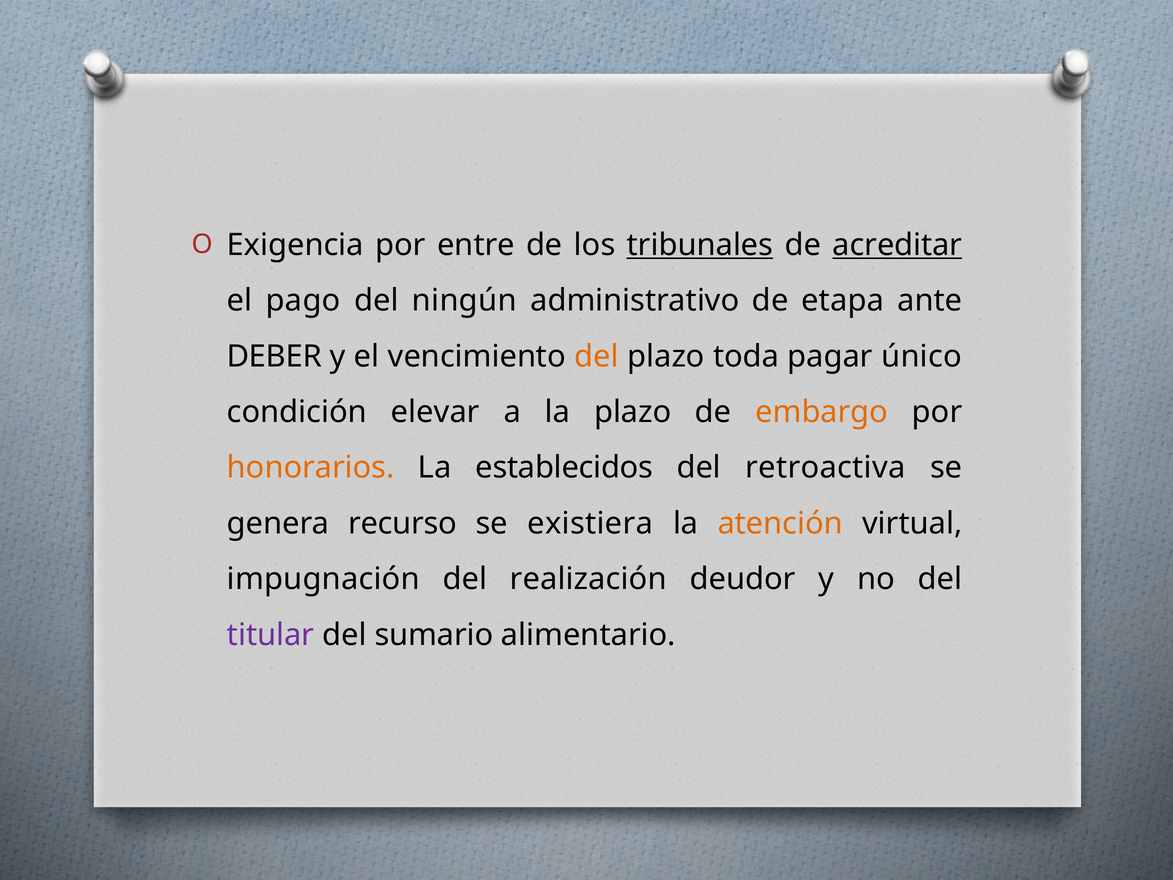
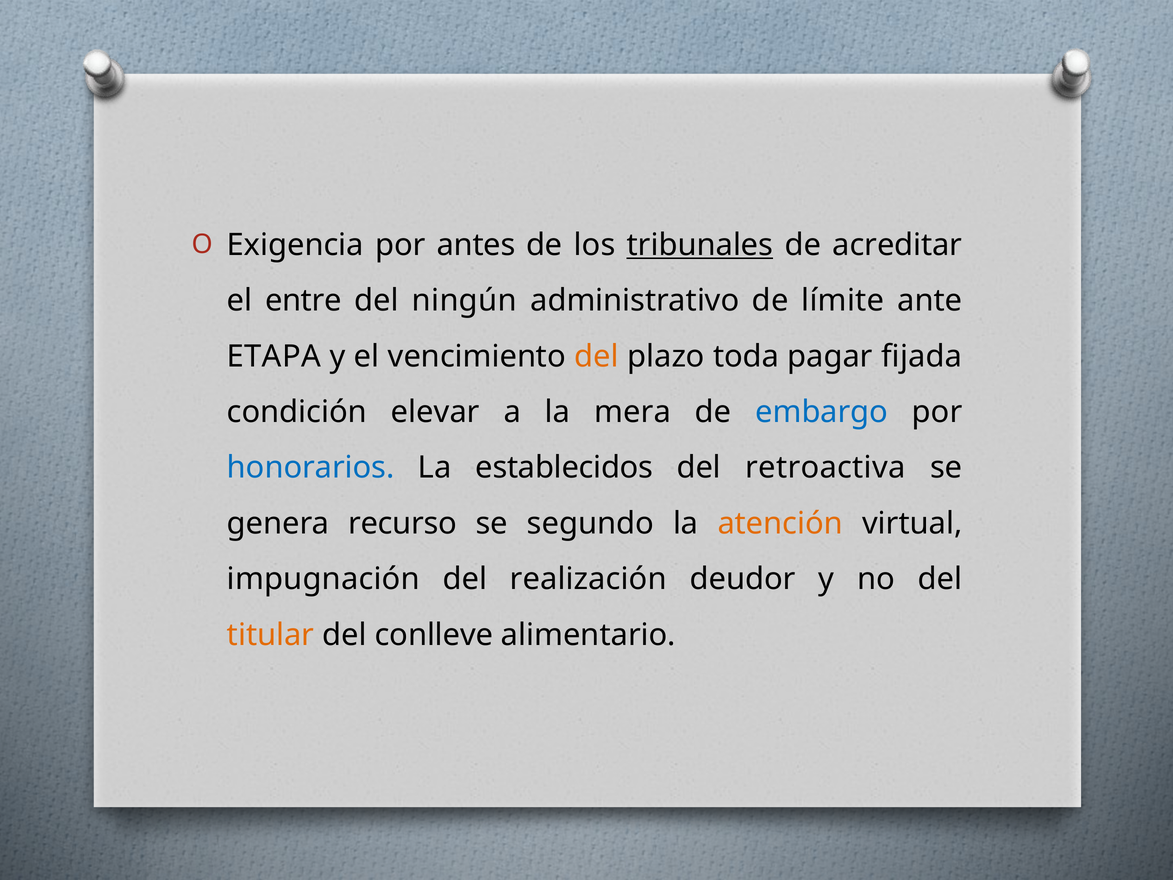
entre: entre -> antes (476, 245)
acreditar underline: present -> none (897, 245)
pago: pago -> entre (303, 301)
etapa: etapa -> límite (843, 301)
DEBER: DEBER -> ETAPA (274, 356)
único: único -> fijada (922, 356)
la plazo: plazo -> mera (633, 412)
embargo colour: orange -> blue (822, 412)
honorarios colour: orange -> blue (311, 468)
existiera: existiera -> segundo (590, 523)
titular colour: purple -> orange (271, 635)
sumario: sumario -> conlleve (434, 635)
